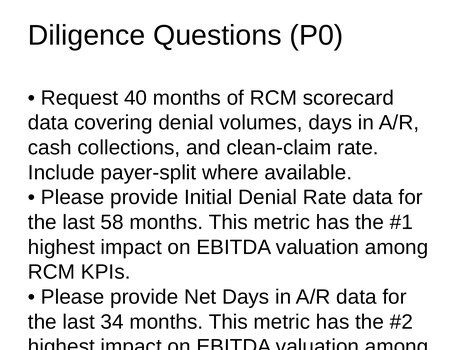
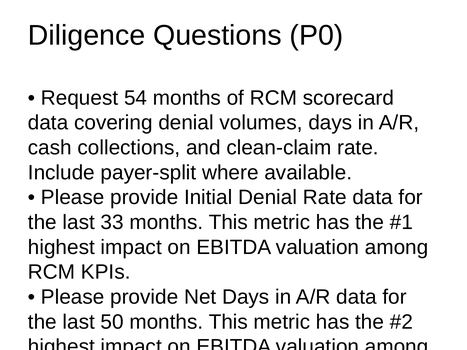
40: 40 -> 54 (136, 98)
58: 58 -> 33 (112, 222)
34: 34 -> 50 (112, 322)
